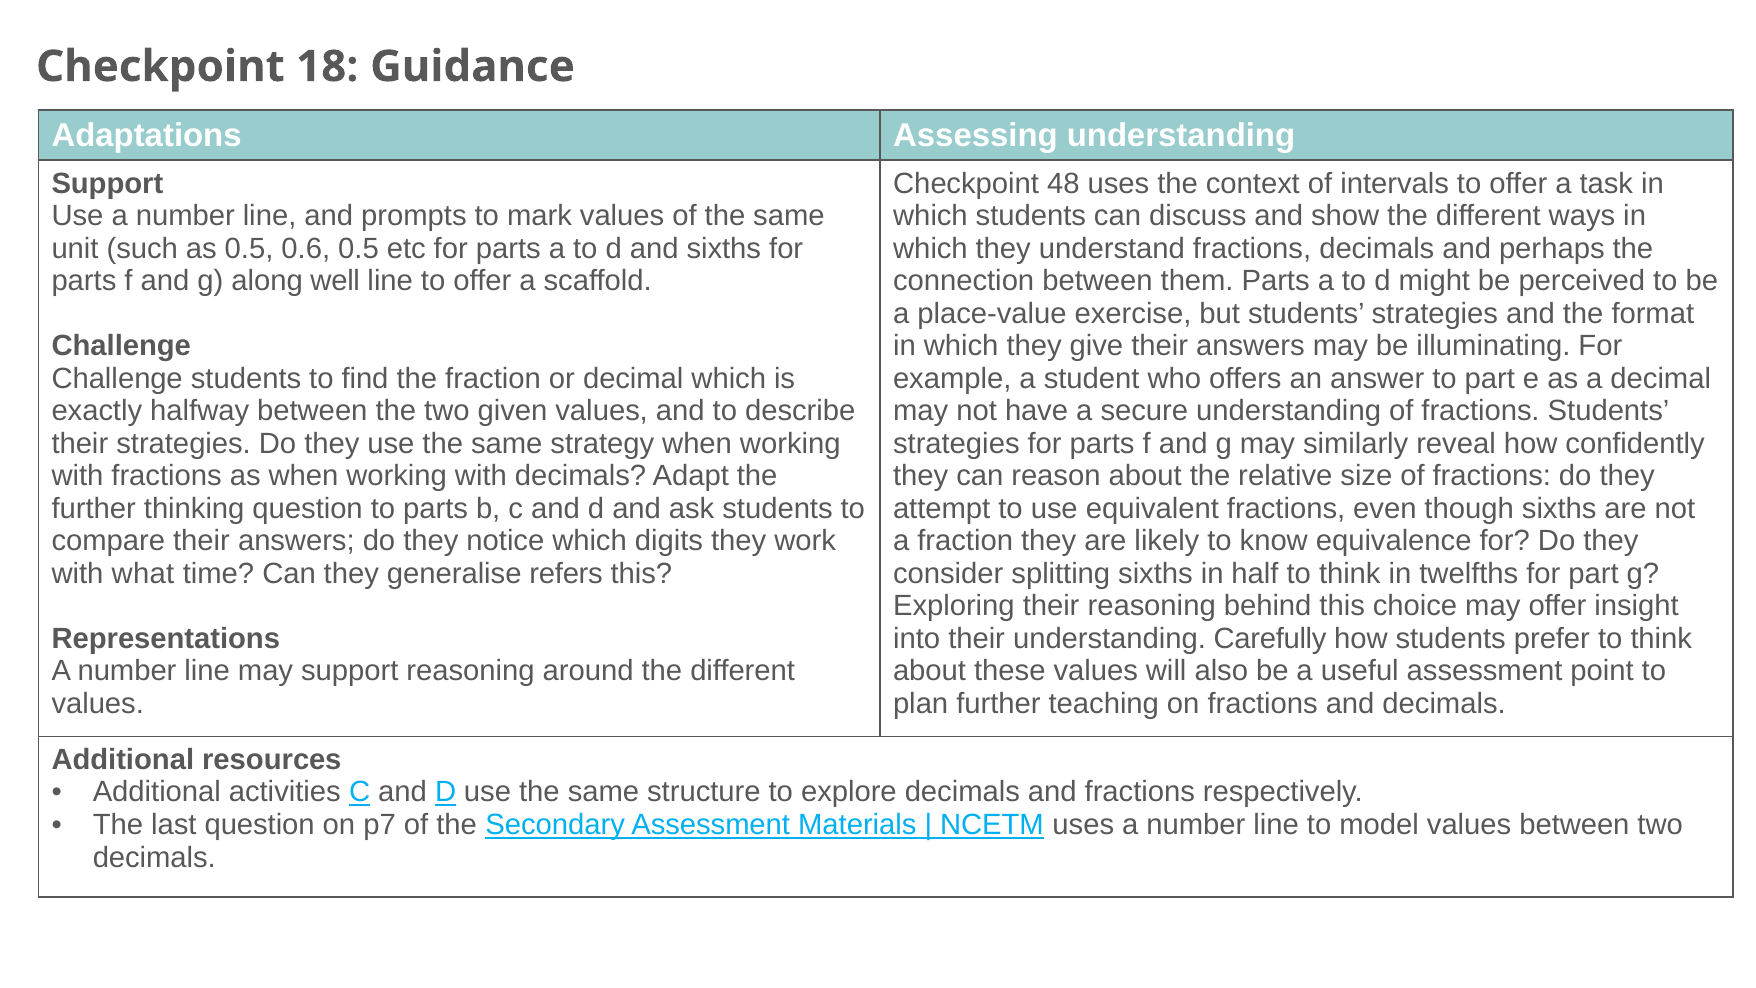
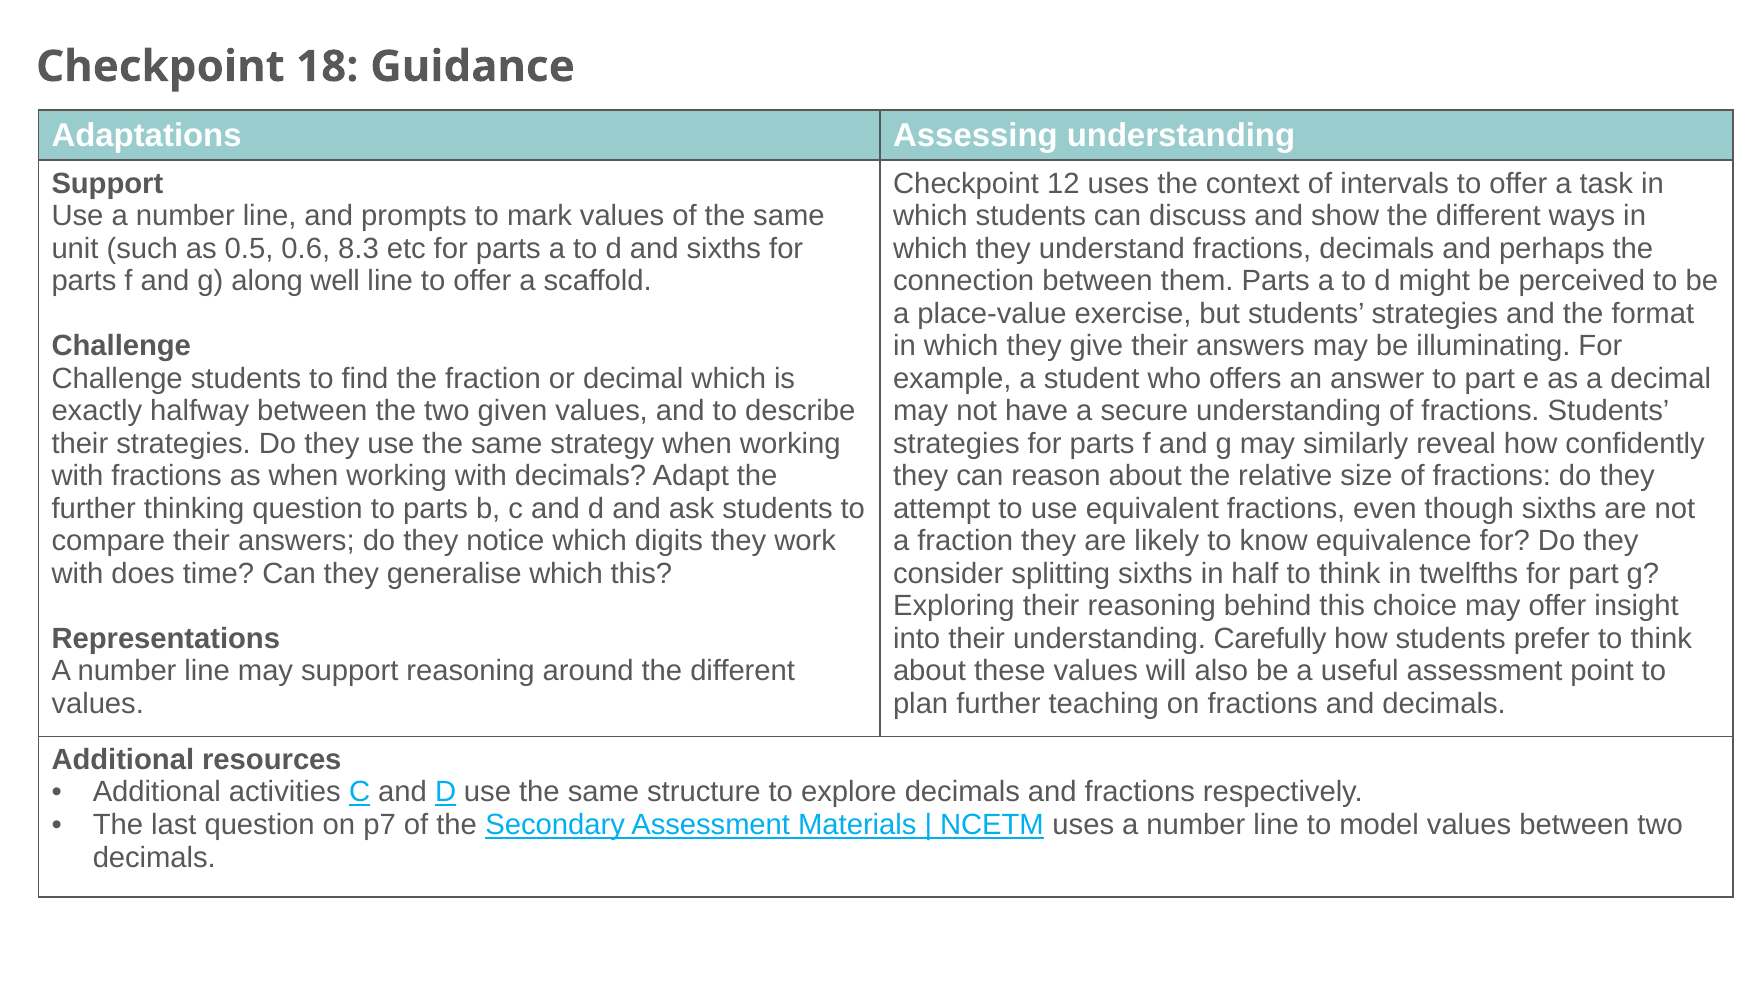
48: 48 -> 12 (1063, 183)
0.6 0.5: 0.5 -> 8.3 (358, 249)
what: what -> does (143, 574)
generalise refers: refers -> which (566, 574)
